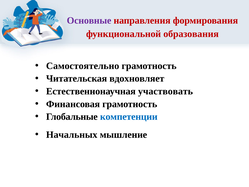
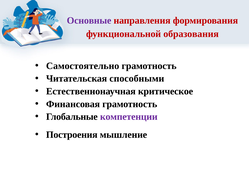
вдохновляет: вдохновляет -> способными (137, 78)
участвовать: участвовать -> критическое (166, 91)
компетенции colour: blue -> purple (129, 117)
Начальных: Начальных -> Построения (72, 134)
